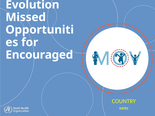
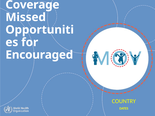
Evolution: Evolution -> Coverage (32, 5)
